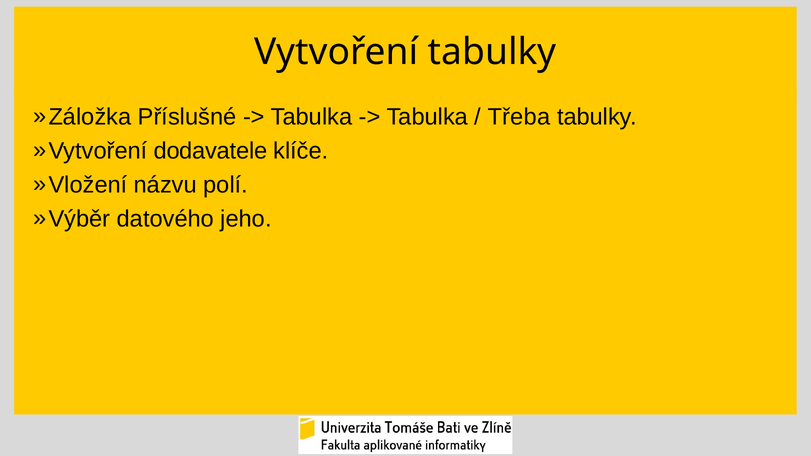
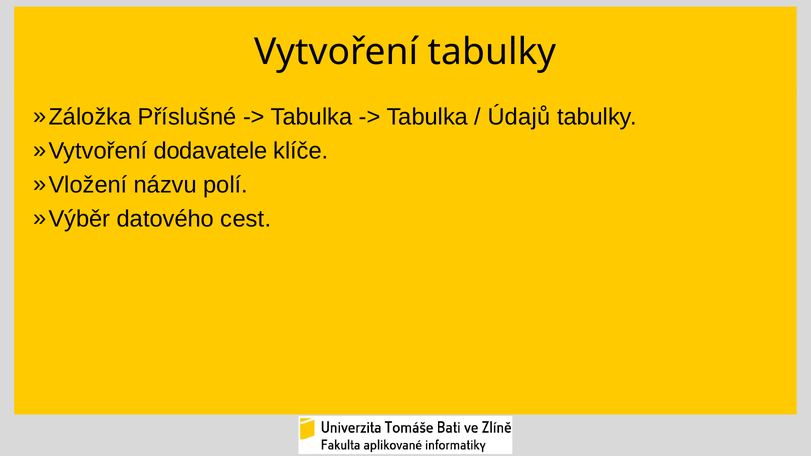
Třeba: Třeba -> Údajů (519, 117)
jeho: jeho -> cest (246, 219)
